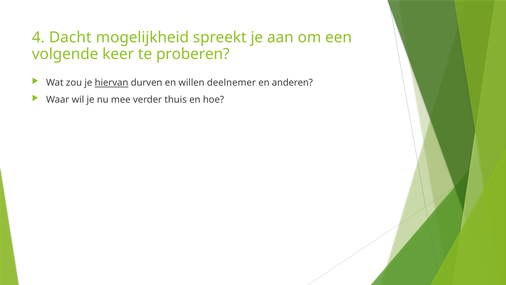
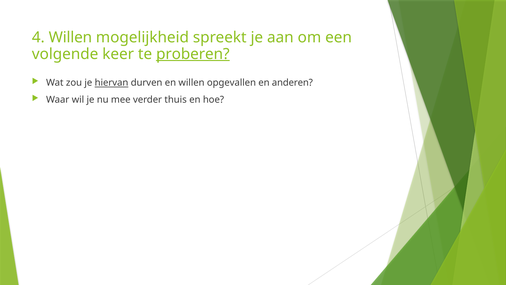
4 Dacht: Dacht -> Willen (70, 37)
proberen underline: none -> present (193, 54)
deelnemer: deelnemer -> opgevallen (231, 83)
